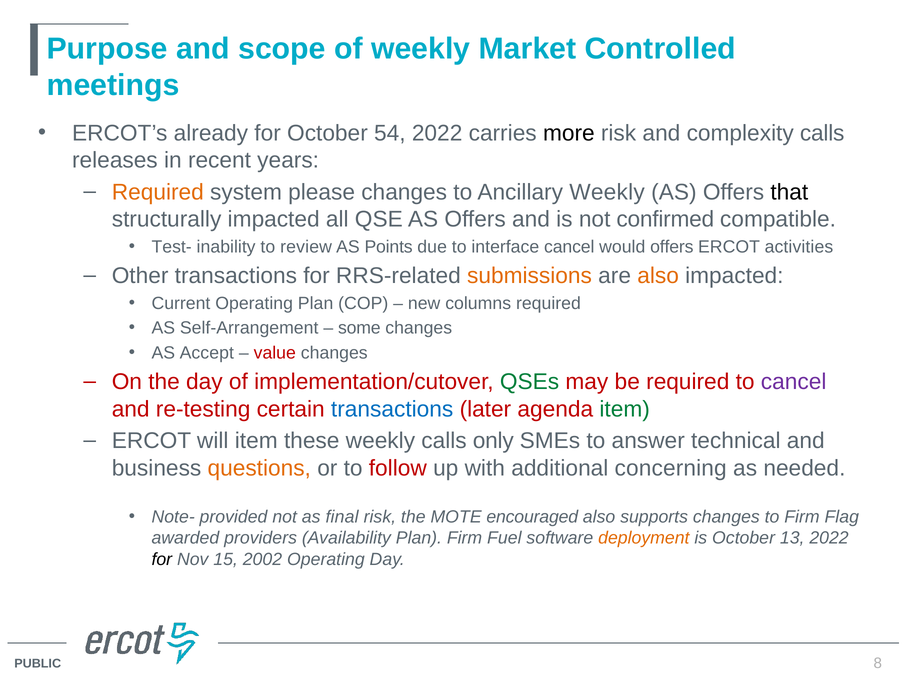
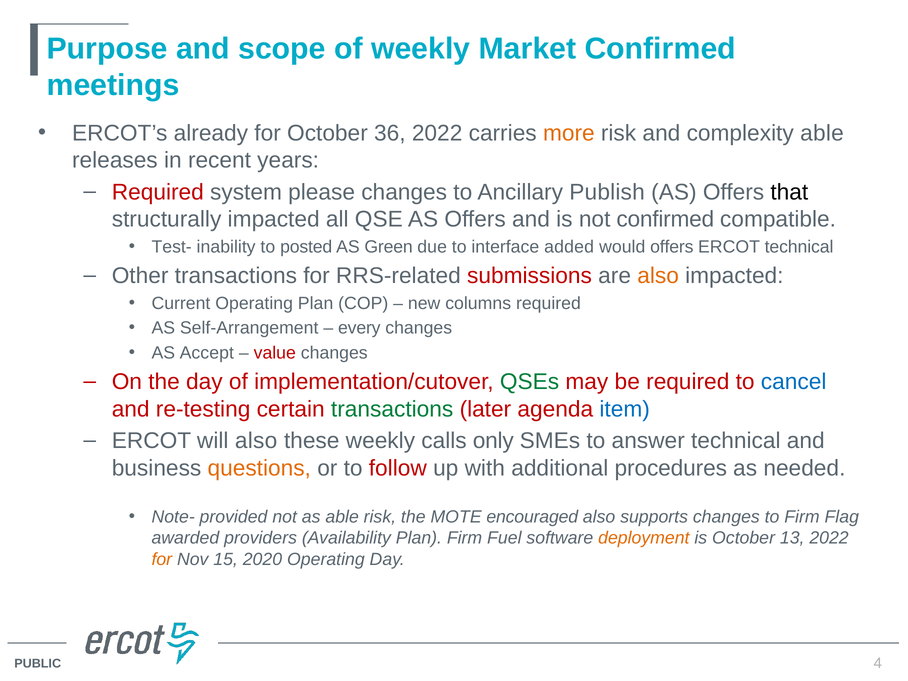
Market Controlled: Controlled -> Confirmed (660, 49)
54: 54 -> 36 (390, 133)
more colour: black -> orange (569, 133)
complexity calls: calls -> able (822, 133)
Required colour: orange -> red (158, 192)
Ancillary Weekly: Weekly -> Publish (607, 192)
review: review -> posted (306, 247)
Points: Points -> Green (389, 247)
interface cancel: cancel -> added (569, 247)
ERCOT activities: activities -> technical (799, 247)
submissions colour: orange -> red (530, 276)
some: some -> every (359, 328)
cancel colour: purple -> blue (794, 382)
transactions colour: blue -> green (392, 409)
item colour: green -> blue (625, 409)
will item: item -> also (256, 441)
concerning: concerning -> procedures (671, 468)
as final: final -> able (342, 517)
for colour: black -> orange (162, 559)
2002: 2002 -> 2020 (262, 559)
8: 8 -> 4 (878, 663)
